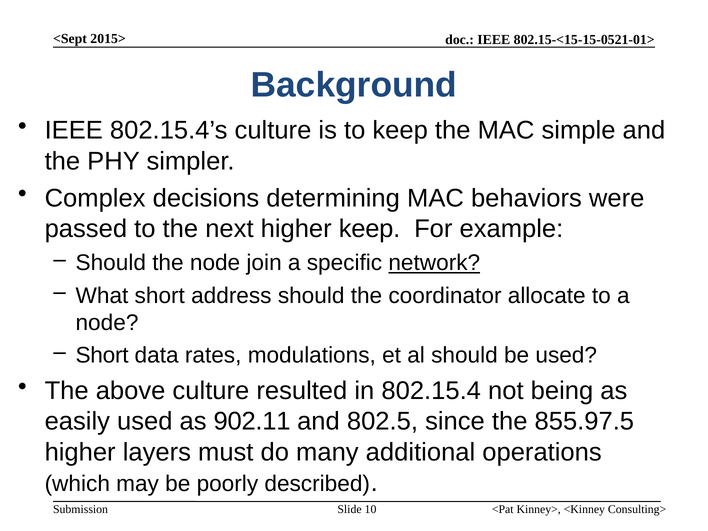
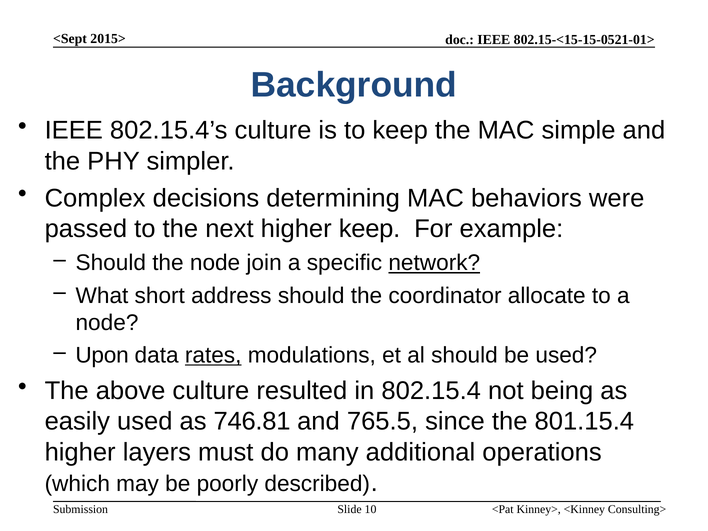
Short: Short -> Upon (102, 355)
rates underline: none -> present (213, 355)
902.11: 902.11 -> 746.81 (252, 421)
802.5: 802.5 -> 765.5 (382, 421)
855.97.5: 855.97.5 -> 801.15.4 (584, 421)
